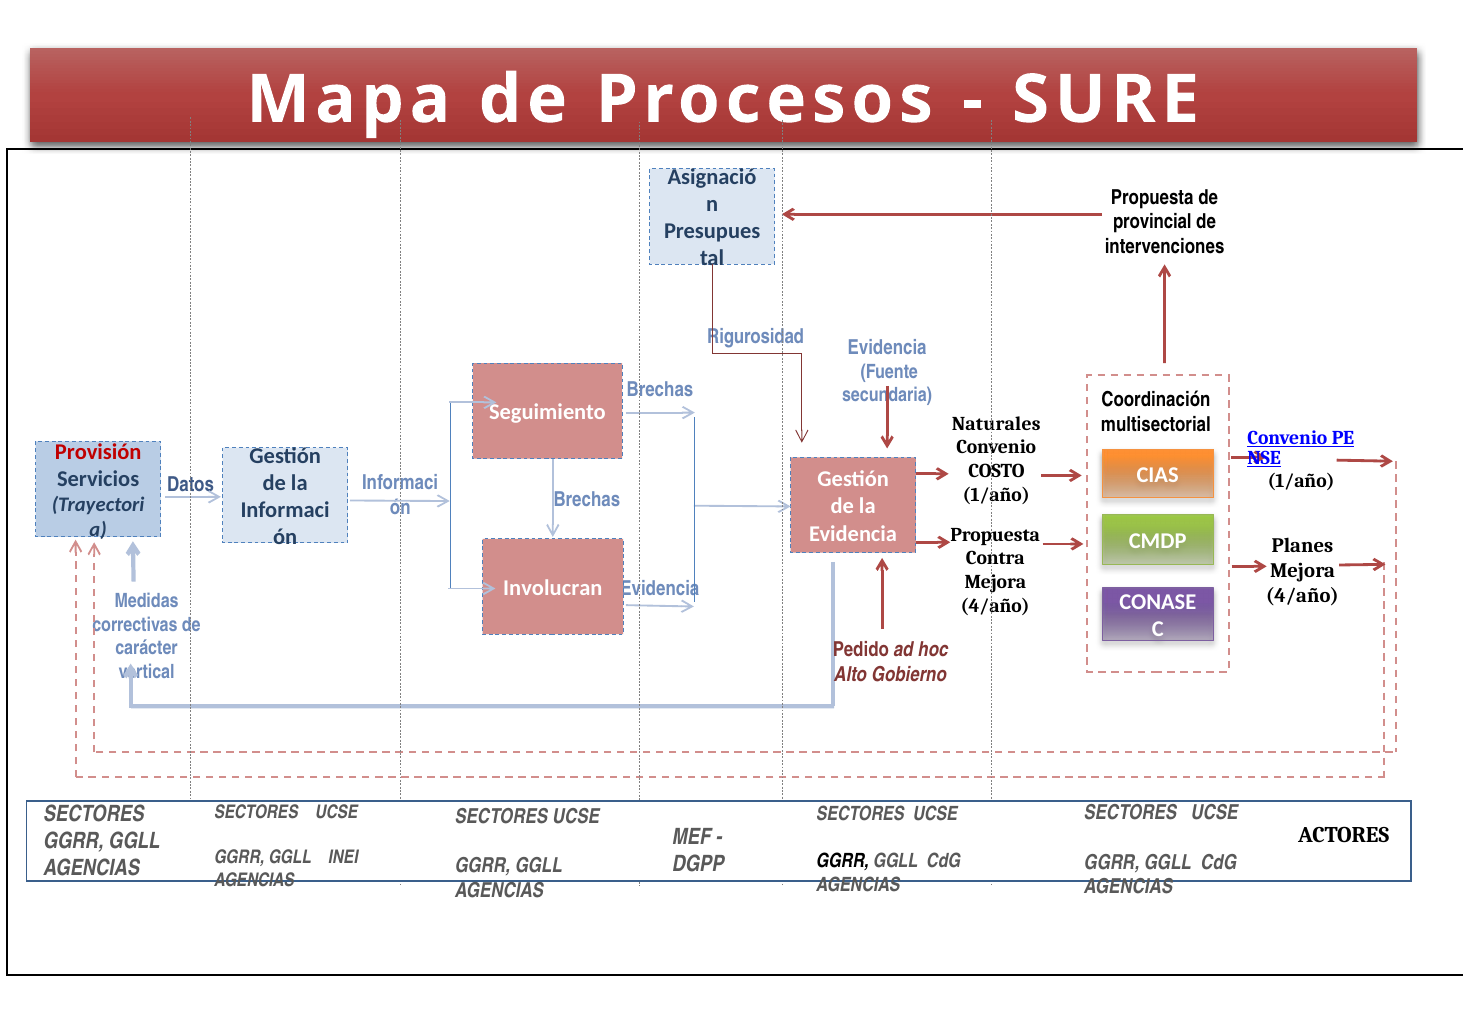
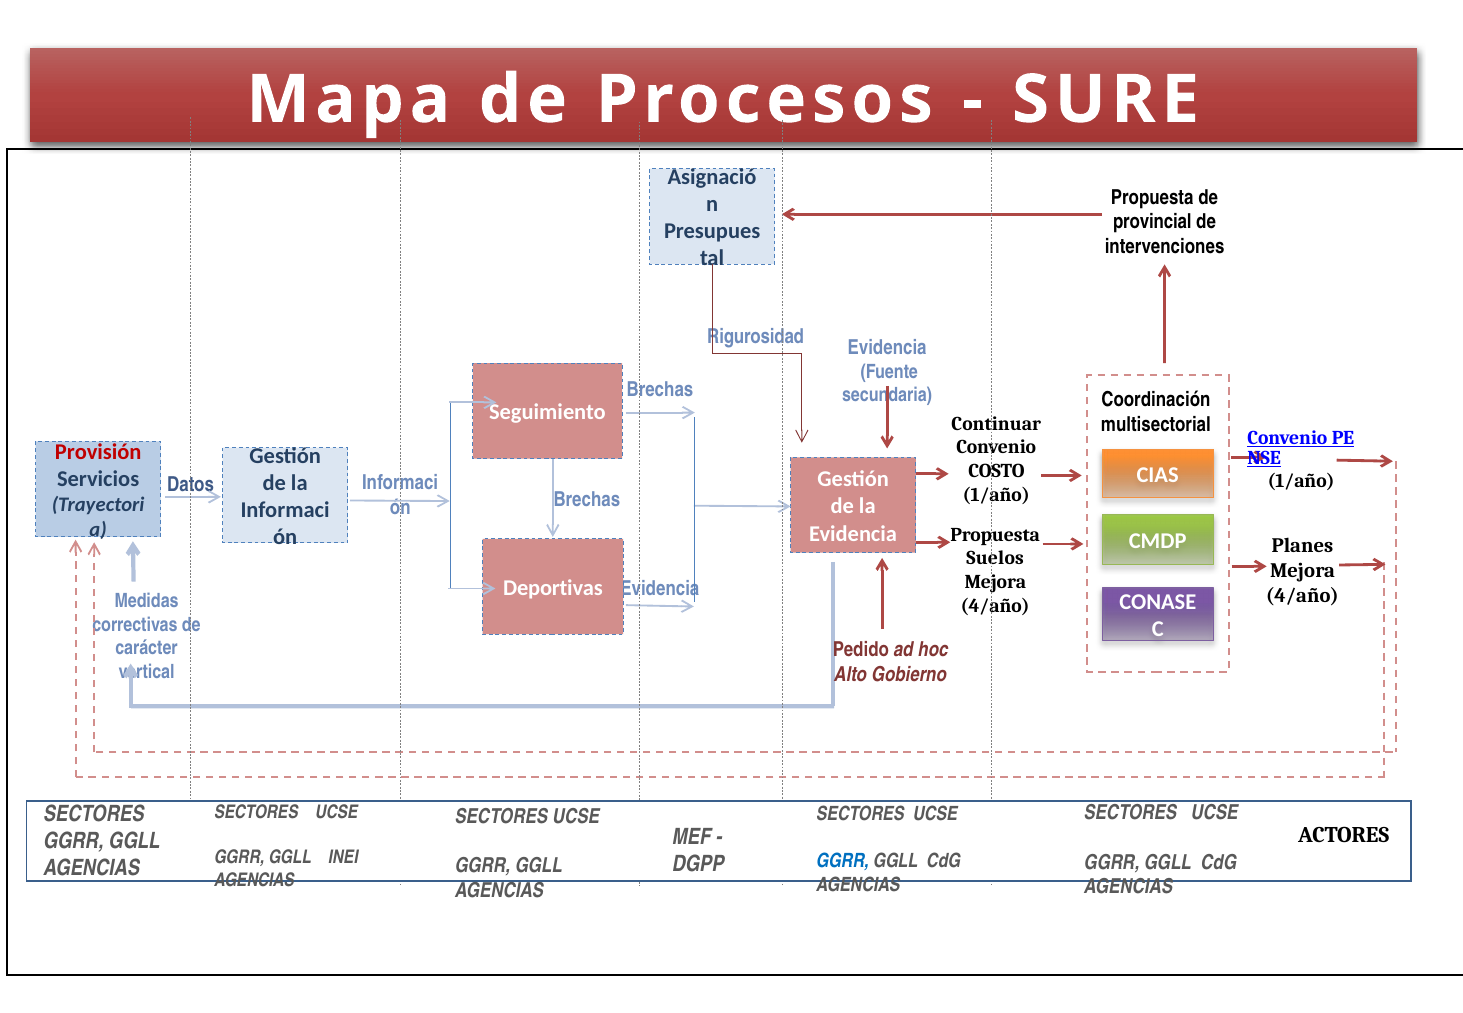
Naturales: Naturales -> Continuar (996, 424)
Contra: Contra -> Suelos (995, 558)
Involucran: Involucran -> Deportivas (553, 588)
GGRR colour: black -> blue (843, 861)
